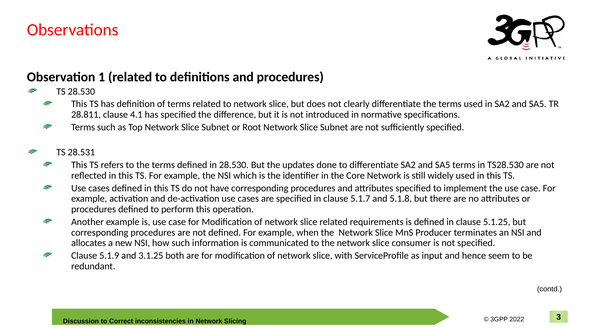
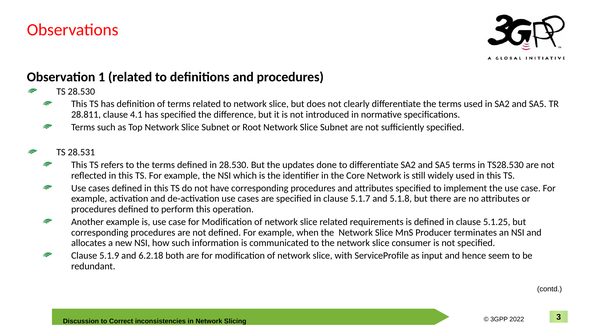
3.1.25: 3.1.25 -> 6.2.18 (151, 255)
